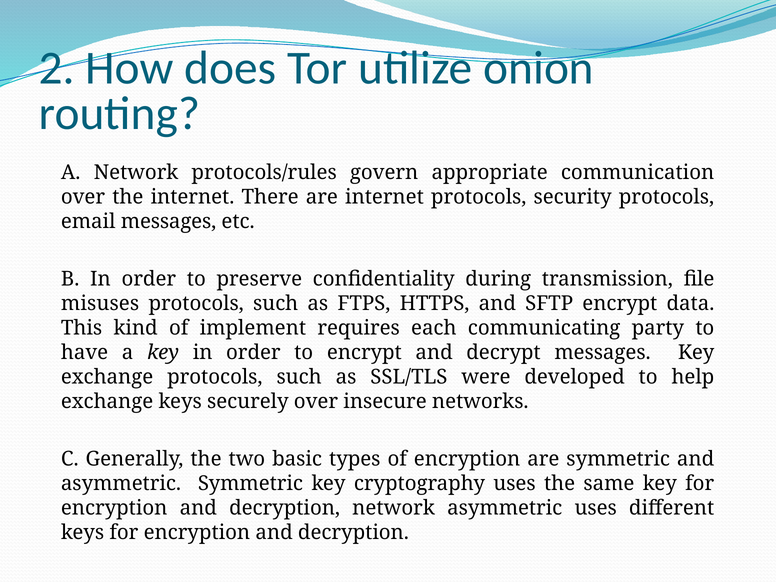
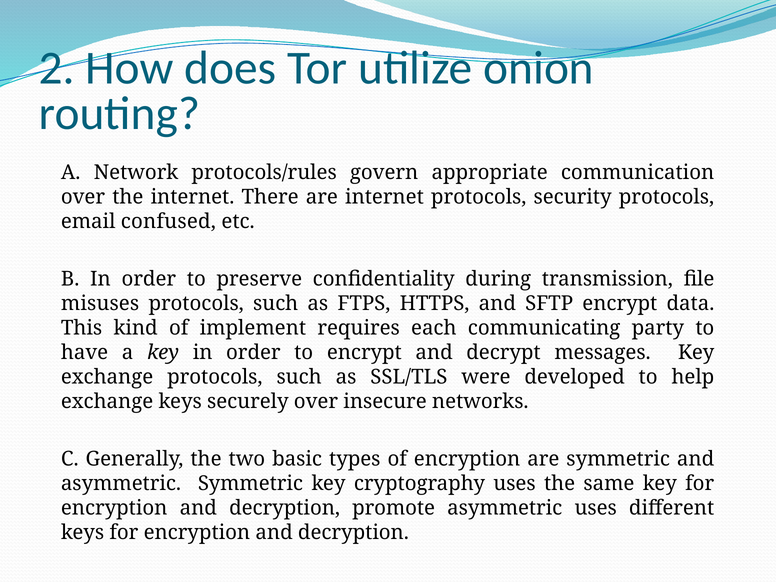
email messages: messages -> confused (168, 222)
decryption network: network -> promote (394, 508)
